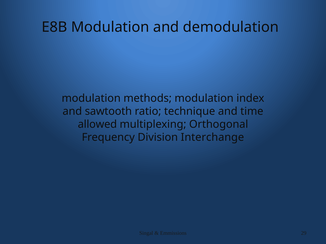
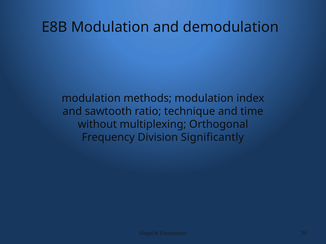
allowed: allowed -> without (97, 125)
Interchange: Interchange -> Significantly (212, 138)
